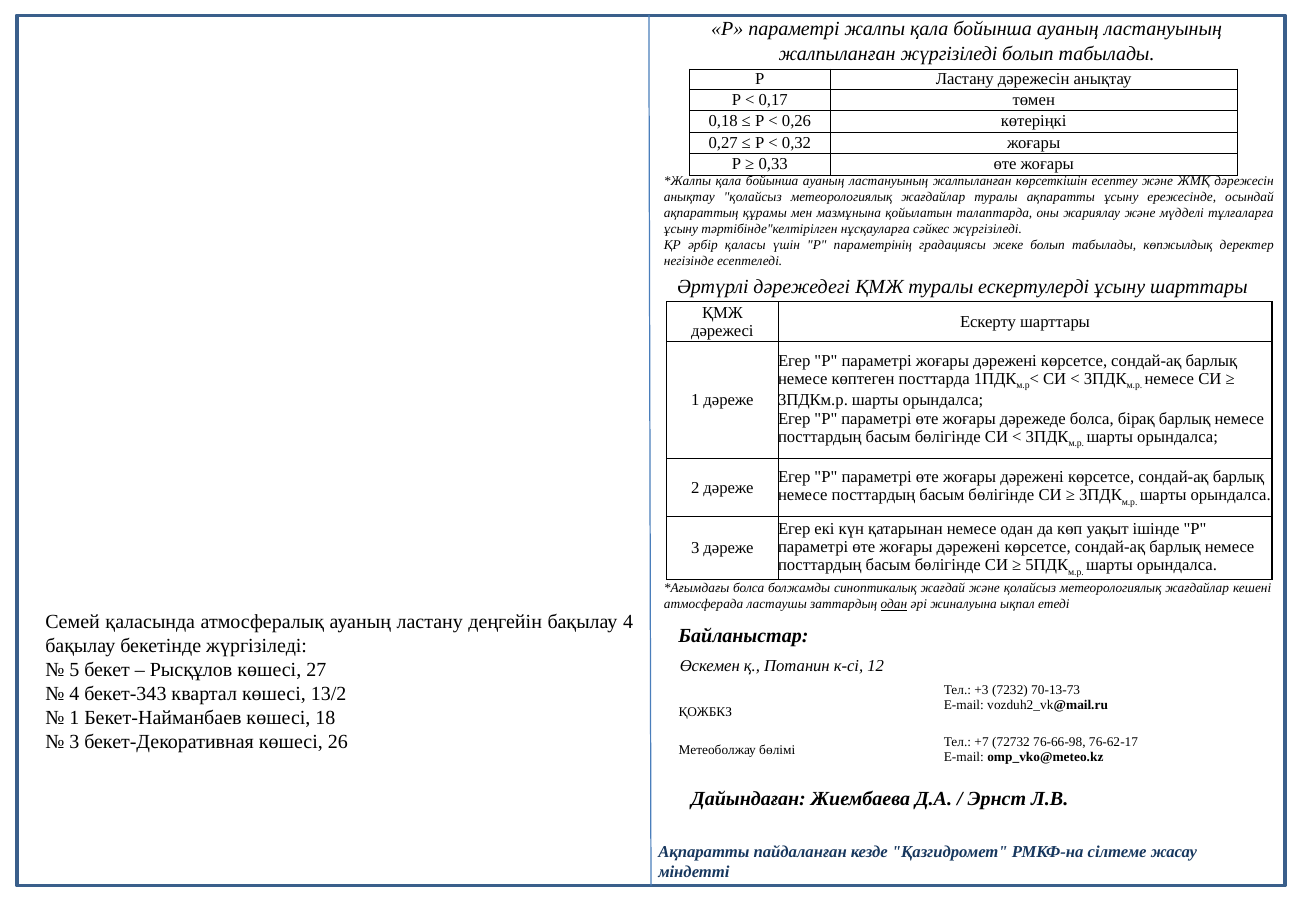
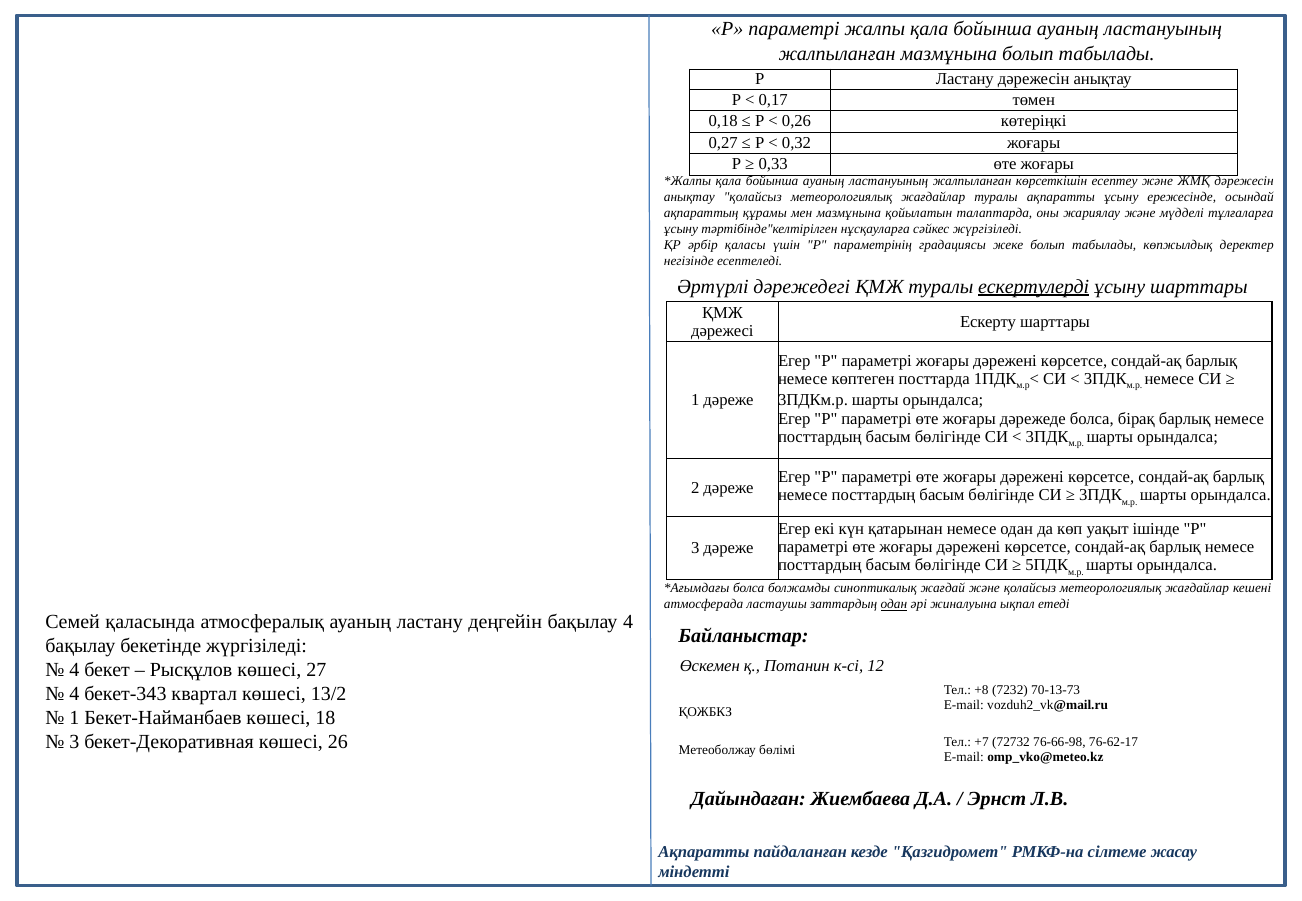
жалпыланған жүргізіледі: жүргізіледі -> мазмұнына (949, 53)
ескертулерді underline: none -> present (1034, 287)
5: 5 -> 4 (74, 670)
+3: +3 -> +8 (982, 690)
